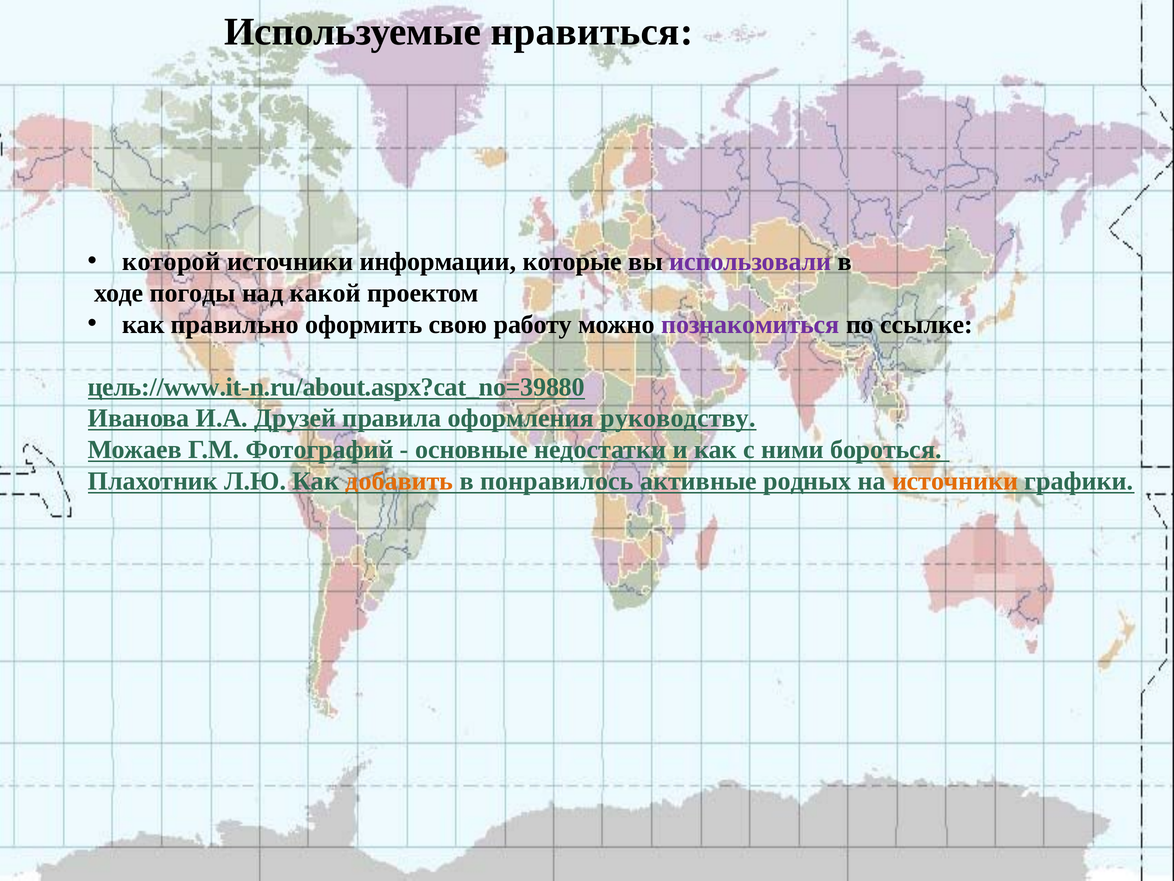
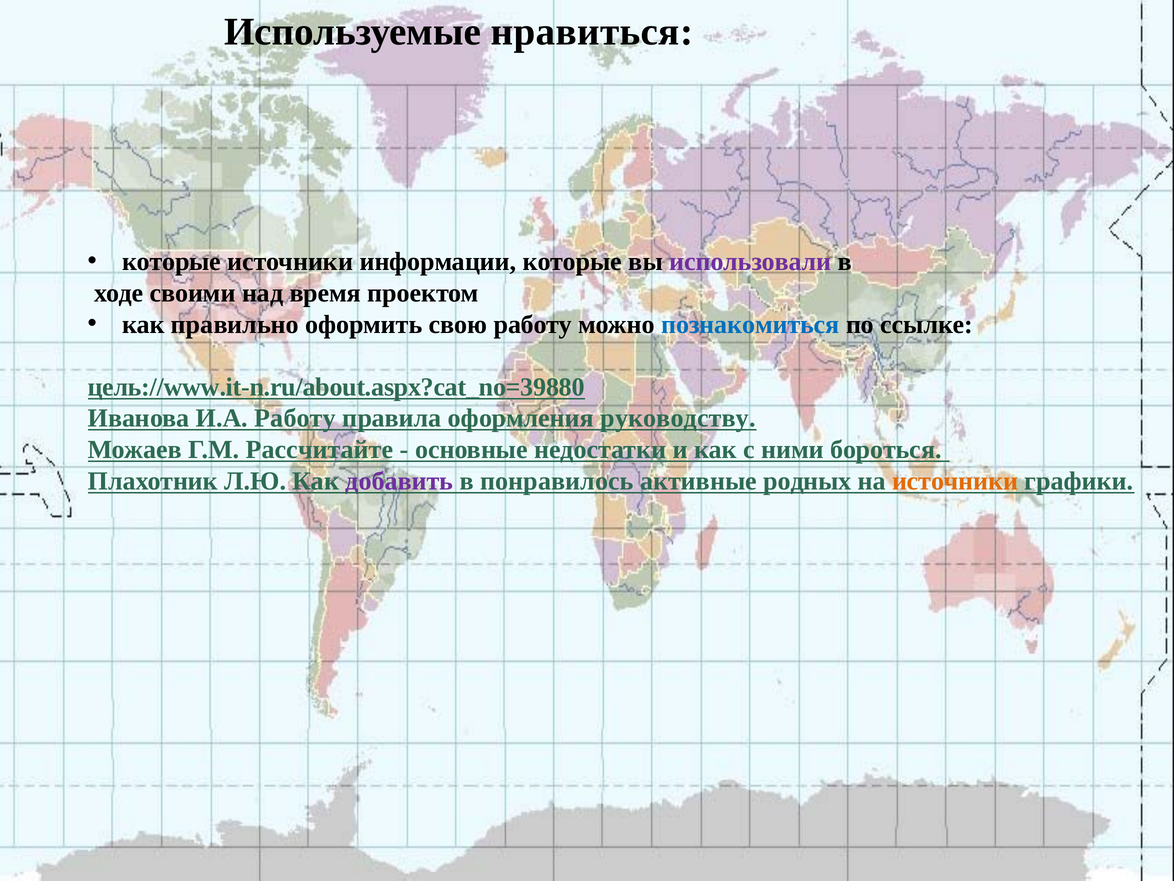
которой: которой -> которые (172, 262)
погоды: погоды -> своими (193, 293)
какой: какой -> время (325, 293)
познакомиться colour: purple -> blue (750, 324)
И.А Друзей: Друзей -> Работу (295, 418)
Фотографий: Фотографий -> Рассчитайте (320, 449)
добавить colour: orange -> purple (399, 481)
